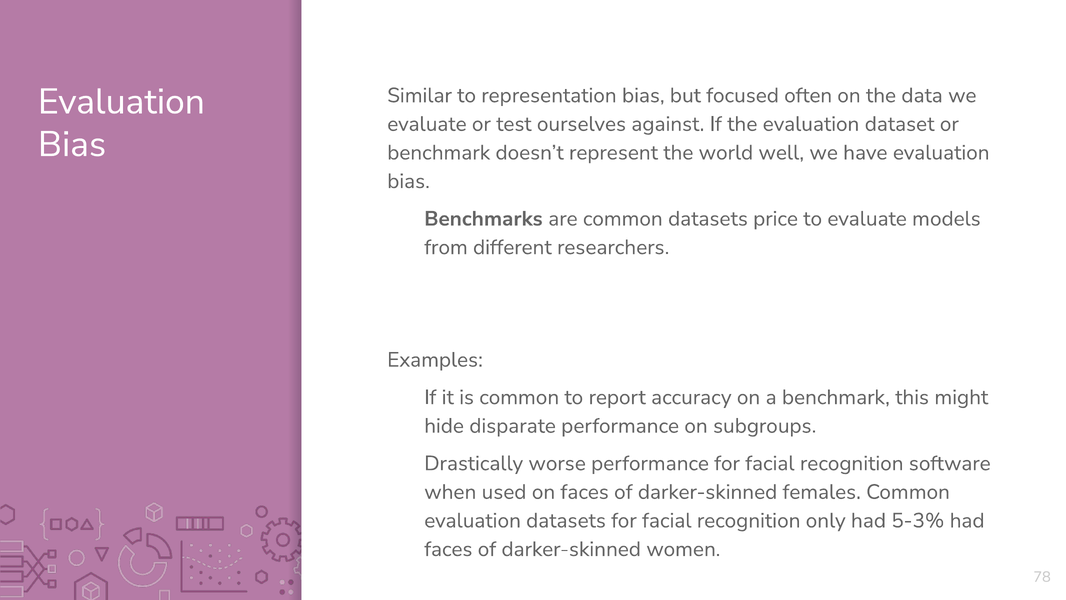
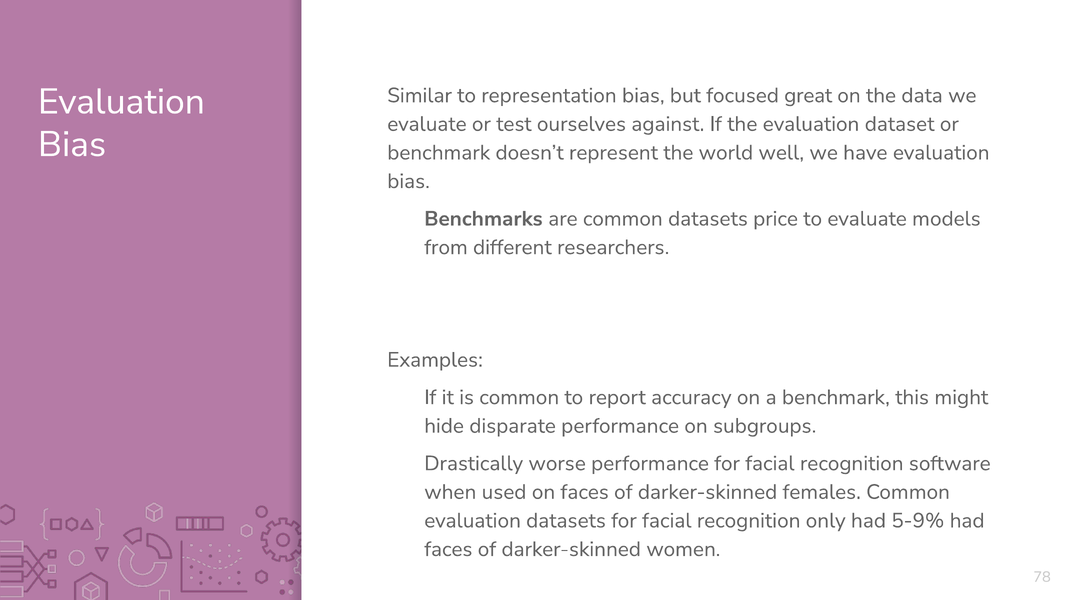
often: often -> great (808, 95)
5-3%: 5-3% -> 5-9% (918, 520)
